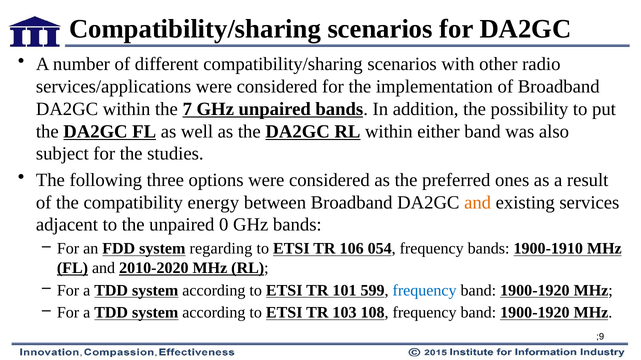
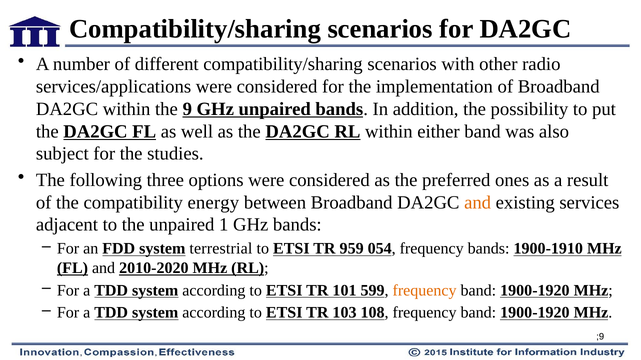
7: 7 -> 9 (187, 109)
0: 0 -> 1 (224, 225)
regarding: regarding -> terrestrial (221, 249)
106: 106 -> 959 (352, 249)
frequency colour: blue -> orange (425, 291)
